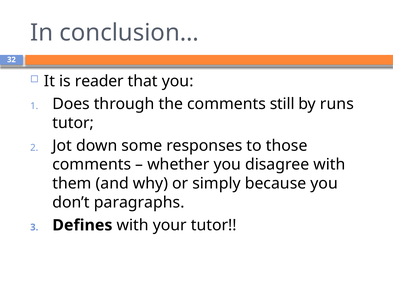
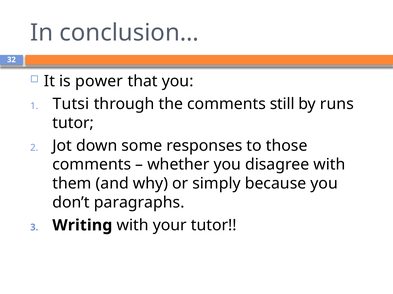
reader: reader -> power (99, 81)
Does: Does -> Tutsi (71, 104)
Defines: Defines -> Writing (82, 226)
